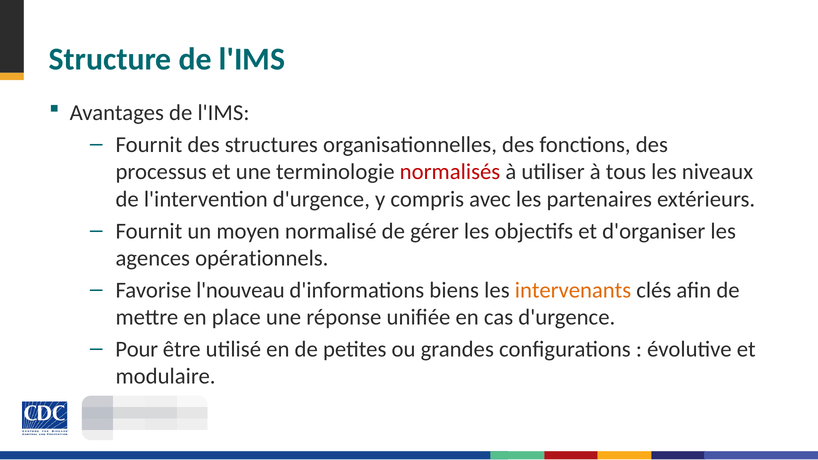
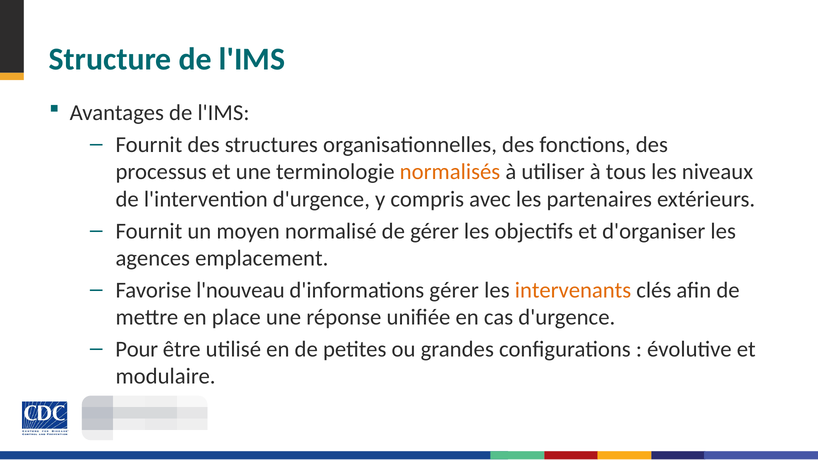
normalisés colour: red -> orange (450, 172)
opérationnels: opérationnels -> emplacement (262, 258)
d'informations biens: biens -> gérer (454, 290)
